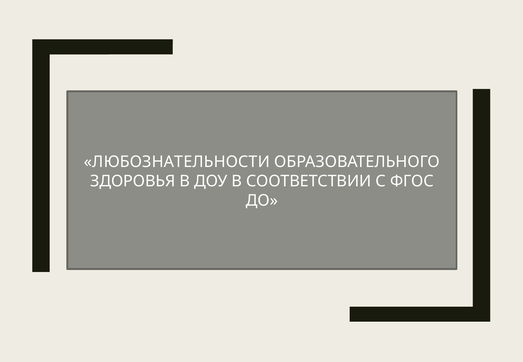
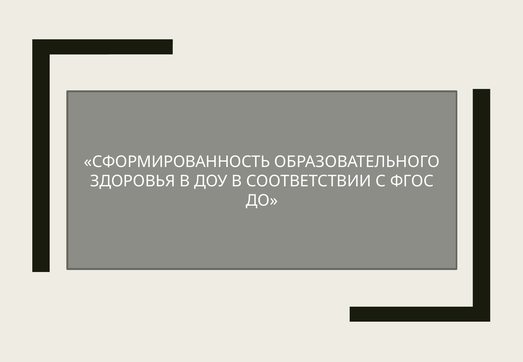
ЛЮБОЗНАТЕЛЬНОСТИ: ЛЮБОЗНАТЕЛЬНОСТИ -> СФОРМИРОВАННОСТЬ (177, 162)
